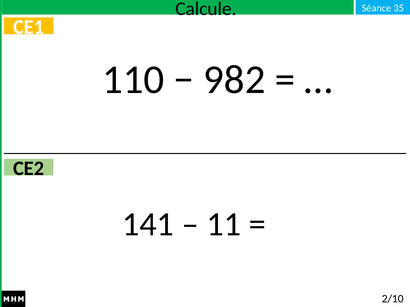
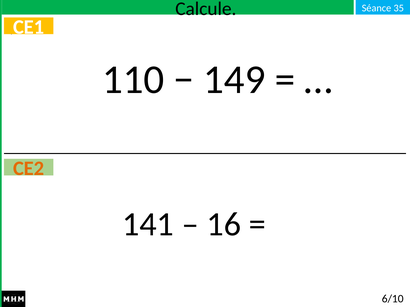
982: 982 -> 149 (234, 80)
CE2 colour: black -> orange (29, 169)
11: 11 -> 16 (224, 225)
2/10: 2/10 -> 6/10 (393, 299)
